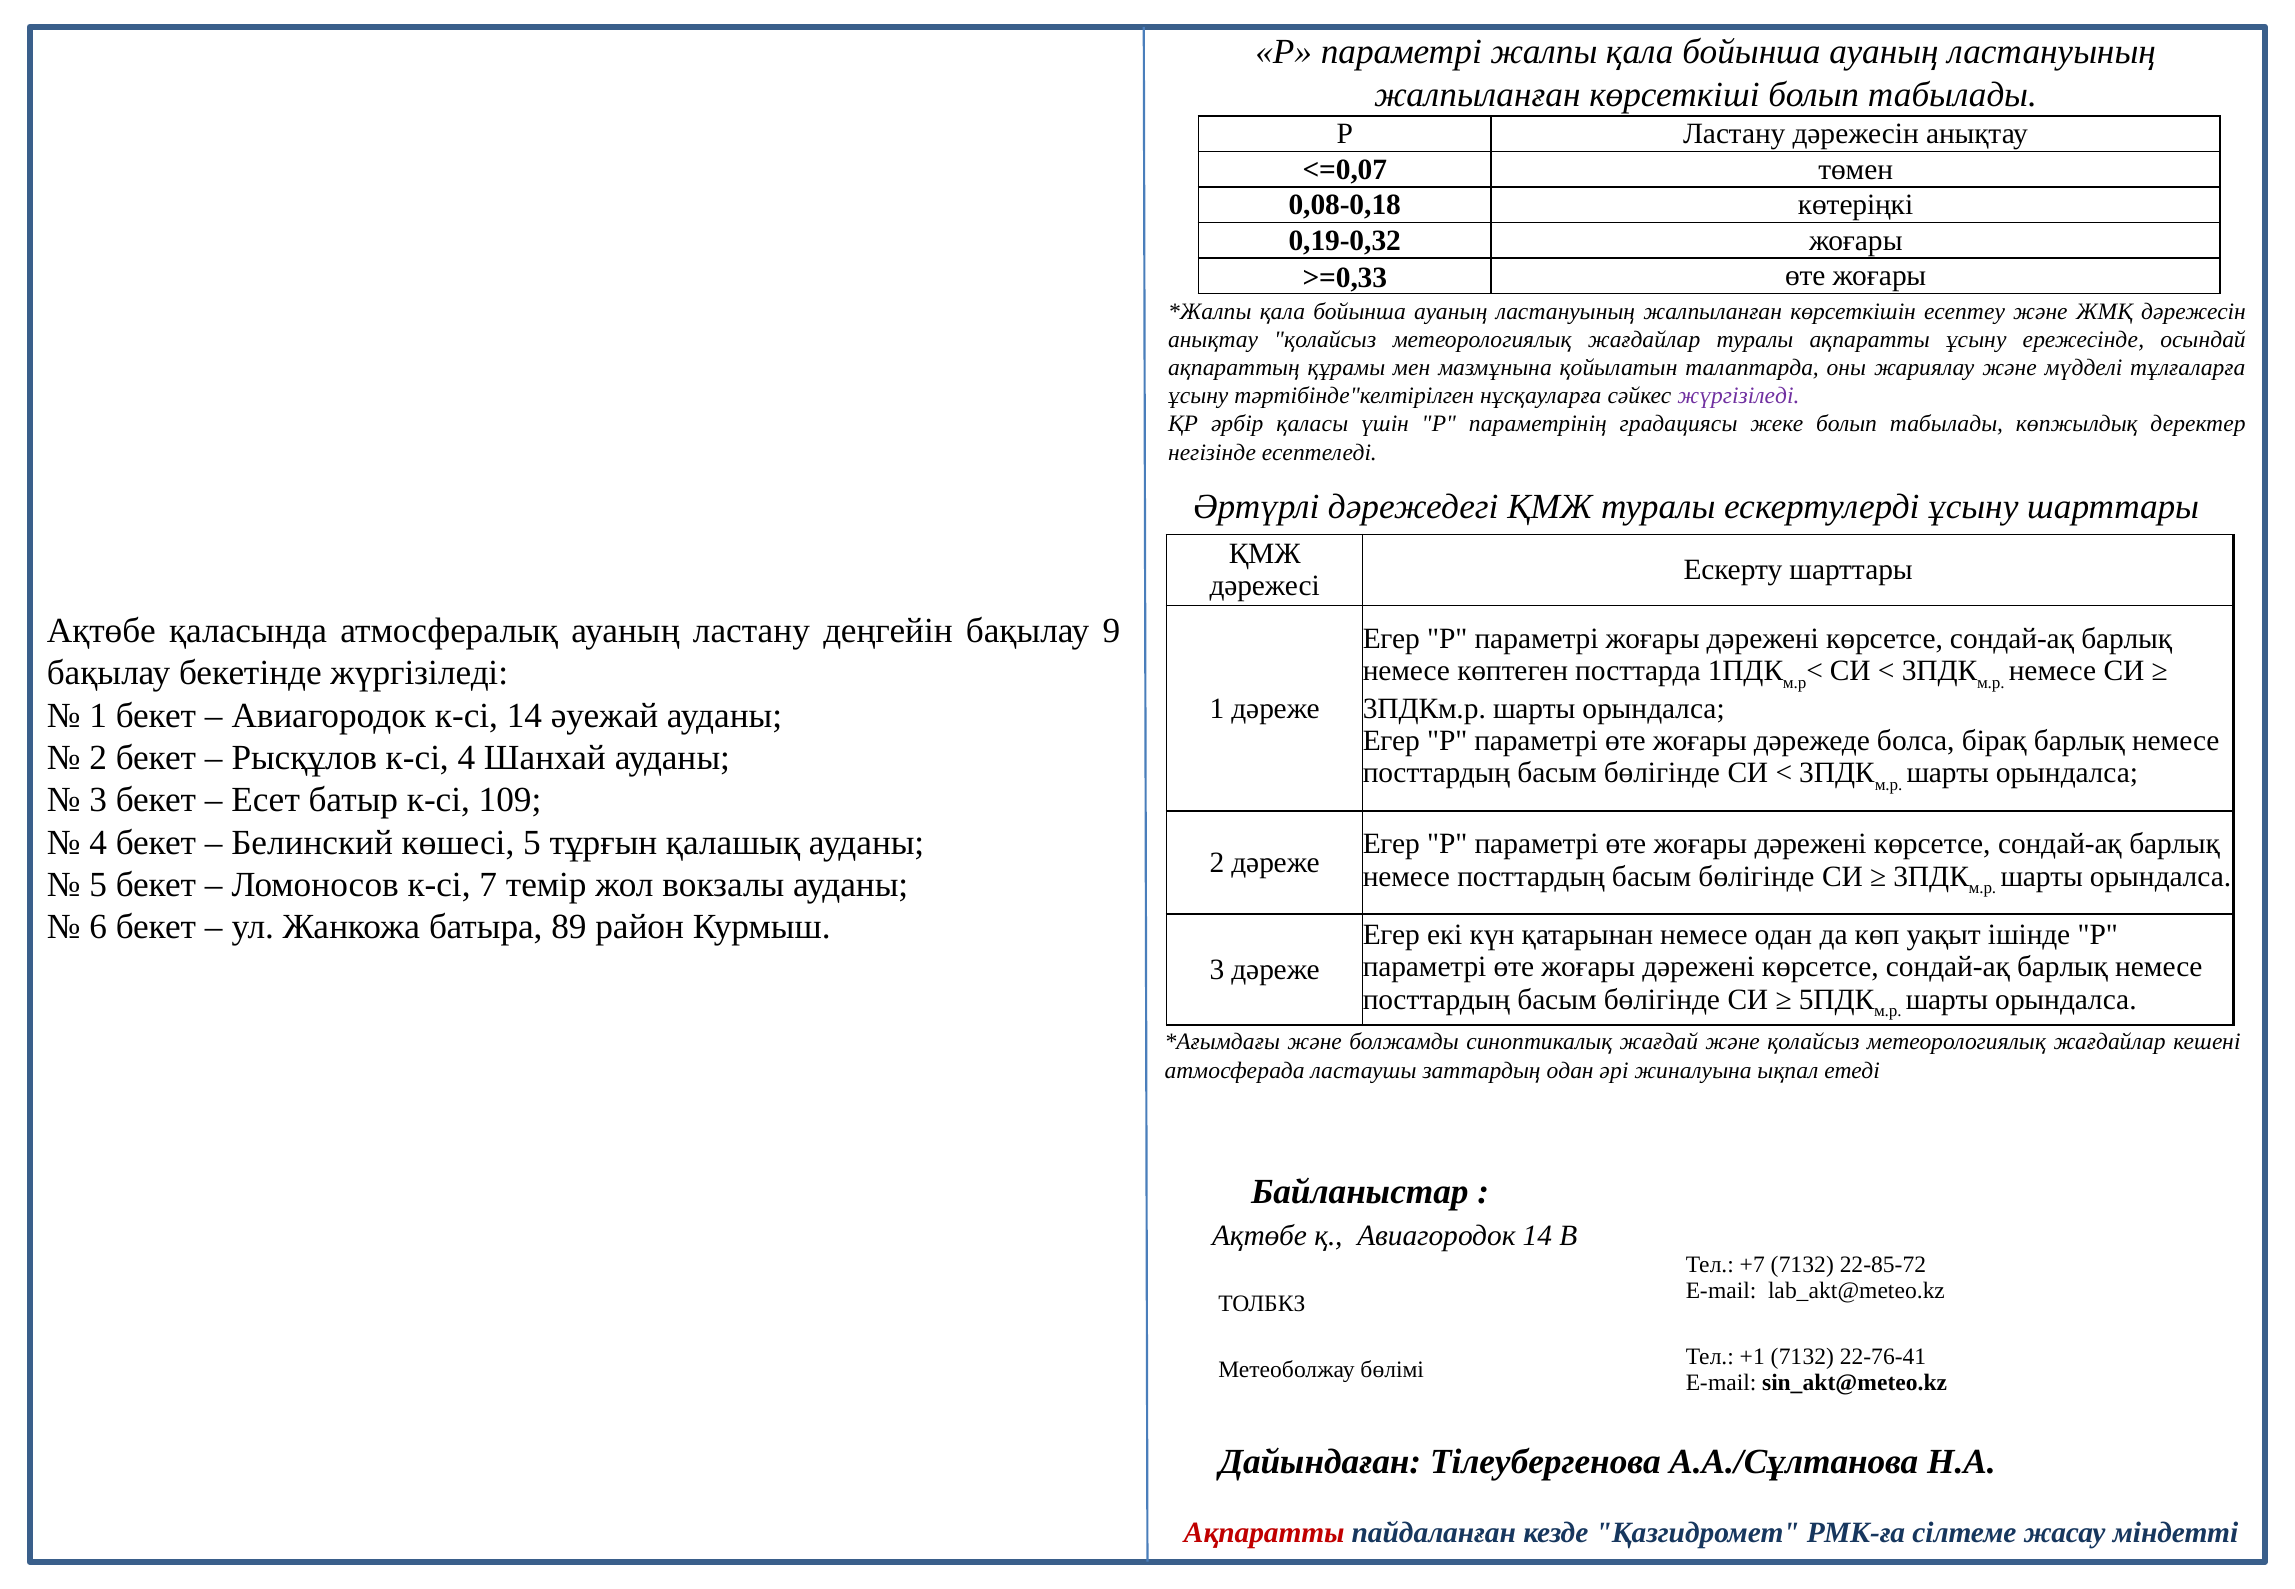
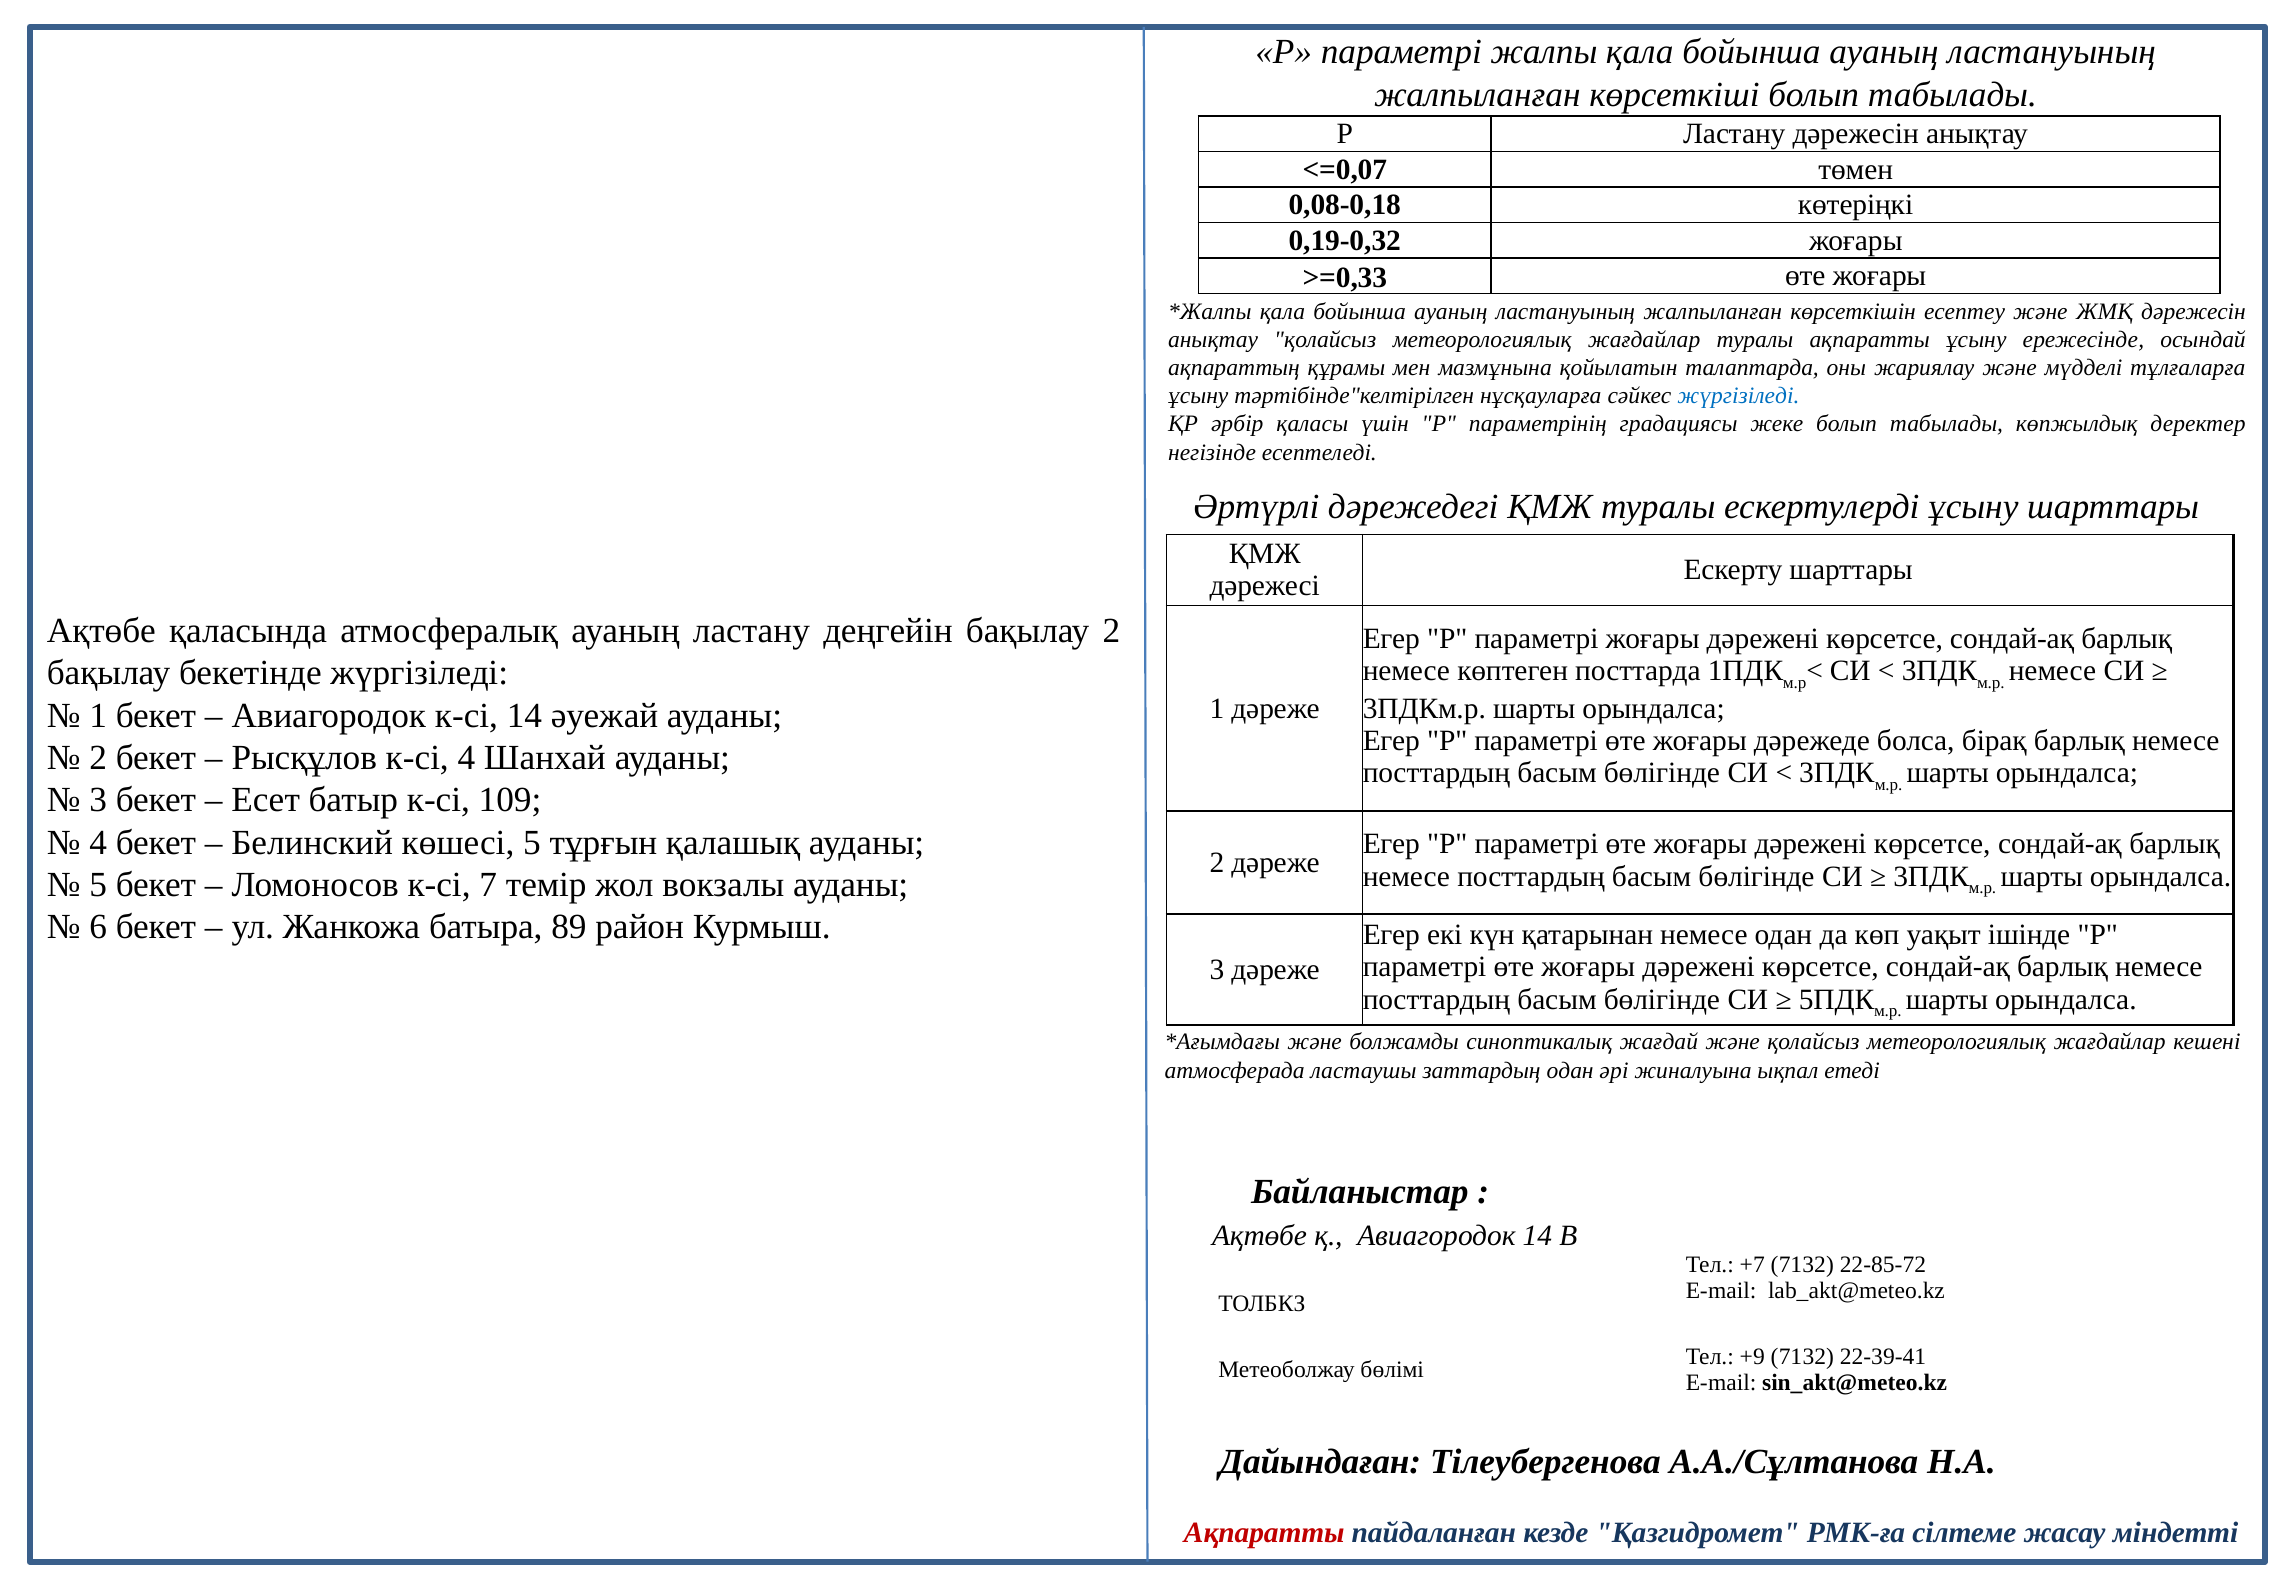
жүргізіледі colour: purple -> blue (1738, 396)
бақылау 9: 9 -> 2 (1112, 631)
+1: +1 -> +9 (1752, 1357)
22-76-41: 22-76-41 -> 22-39-41 (1883, 1357)
